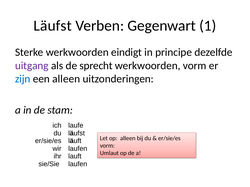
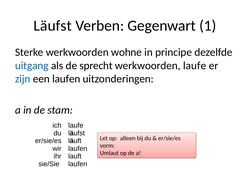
eindigt: eindigt -> wohne (127, 52)
uitgang colour: purple -> blue (32, 66)
werkwoorden vorm: vorm -> laufe (195, 66)
een alleen: alleen -> laufen (66, 79)
